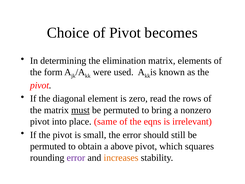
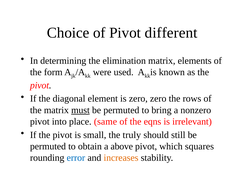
becomes: becomes -> different (171, 33)
zero read: read -> zero (158, 98)
the error: error -> truly (132, 135)
error colour: purple -> blue (76, 158)
